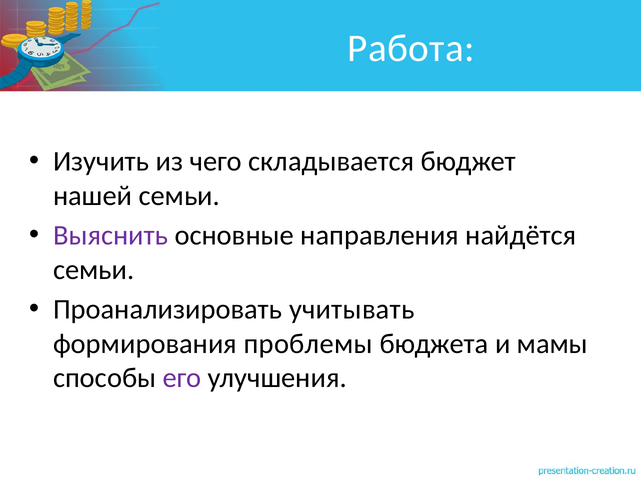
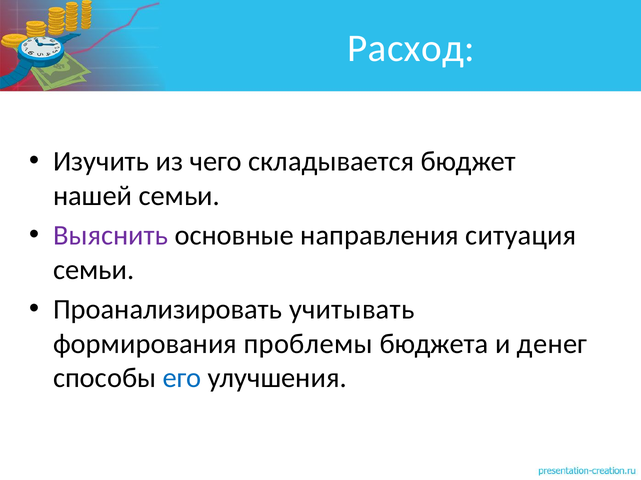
Работа: Работа -> Расход (411, 48)
найдётся: найдётся -> ситуация (521, 236)
мамы: мамы -> денег (552, 344)
его colour: purple -> blue (182, 378)
